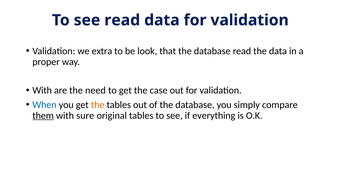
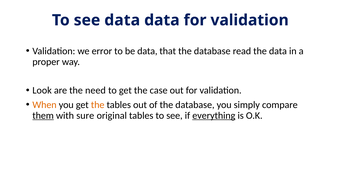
see read: read -> data (122, 20)
extra: extra -> error (102, 51)
be look: look -> data (147, 51)
With: With -> Look (42, 90)
When colour: blue -> orange (44, 105)
everything underline: none -> present (214, 115)
